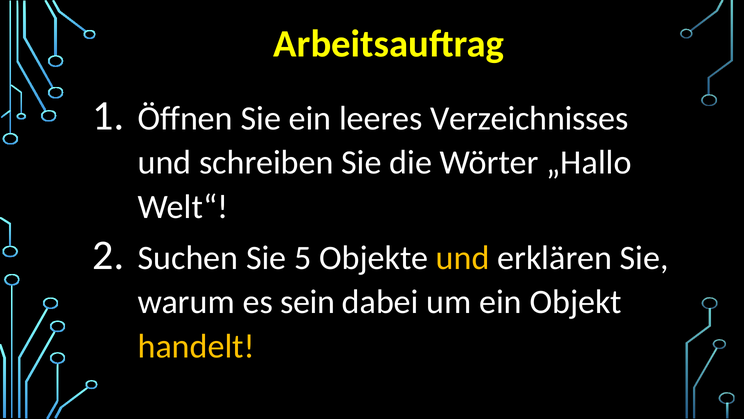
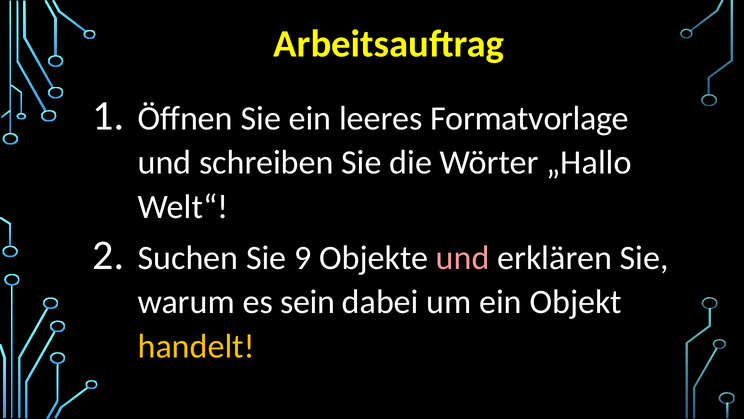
Verzeichnisses: Verzeichnisses -> Formatvorlage (529, 118)
5: 5 -> 9 (303, 258)
und colour: yellow -> pink (463, 258)
